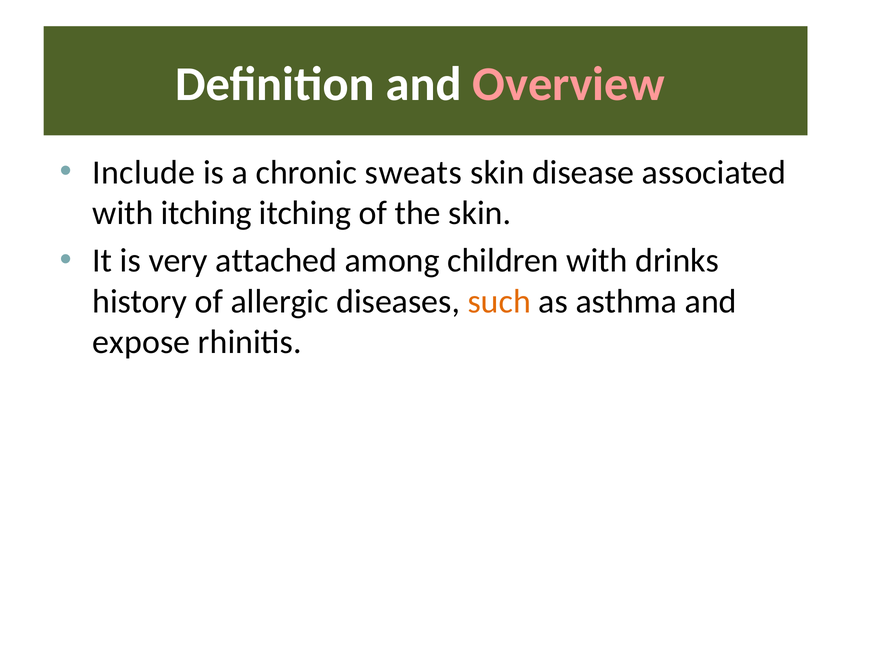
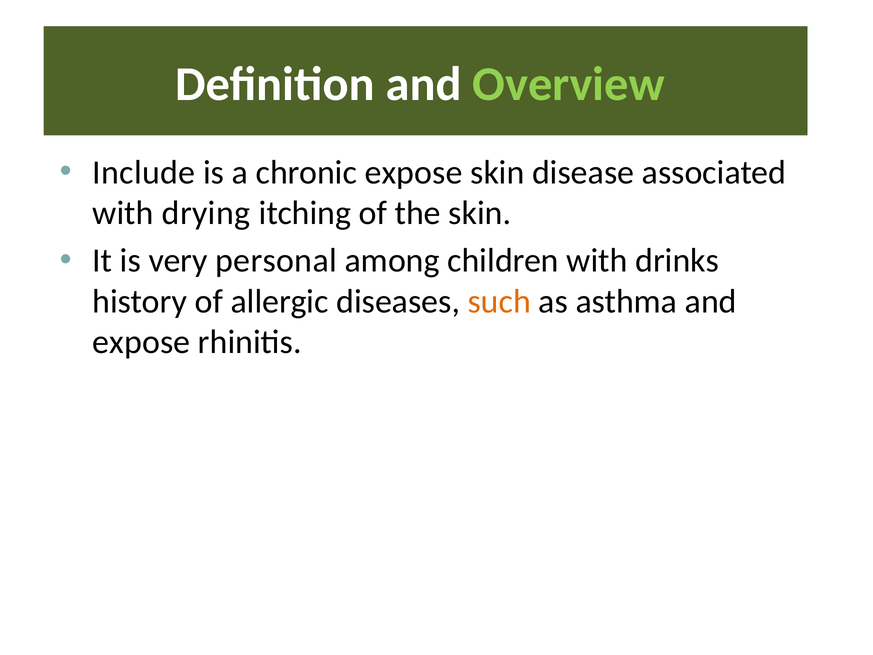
Overview colour: pink -> light green (569, 84)
chronic sweats: sweats -> expose (414, 173)
with itching: itching -> drying (206, 213)
attached: attached -> personal (276, 261)
